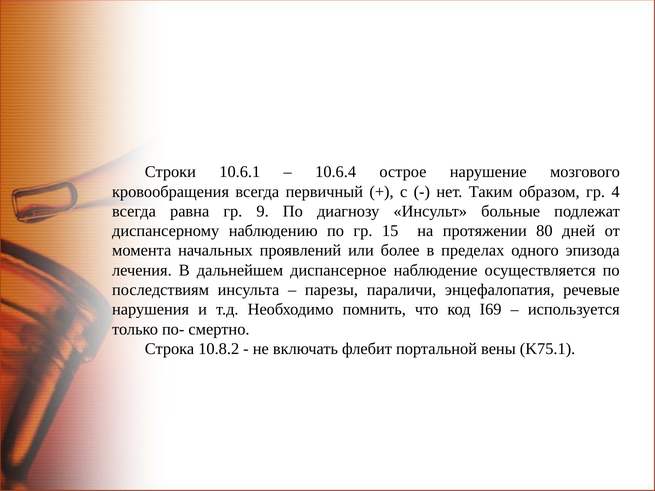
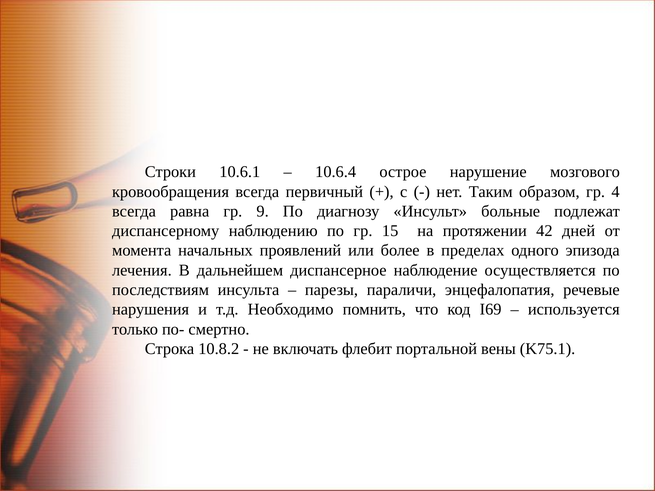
80: 80 -> 42 (544, 231)
